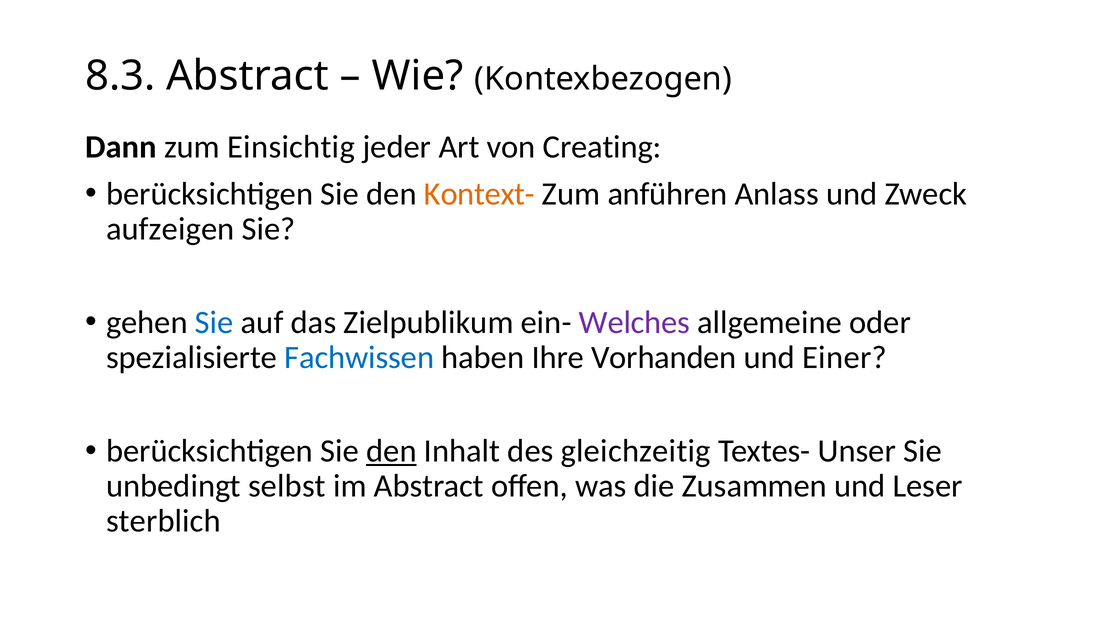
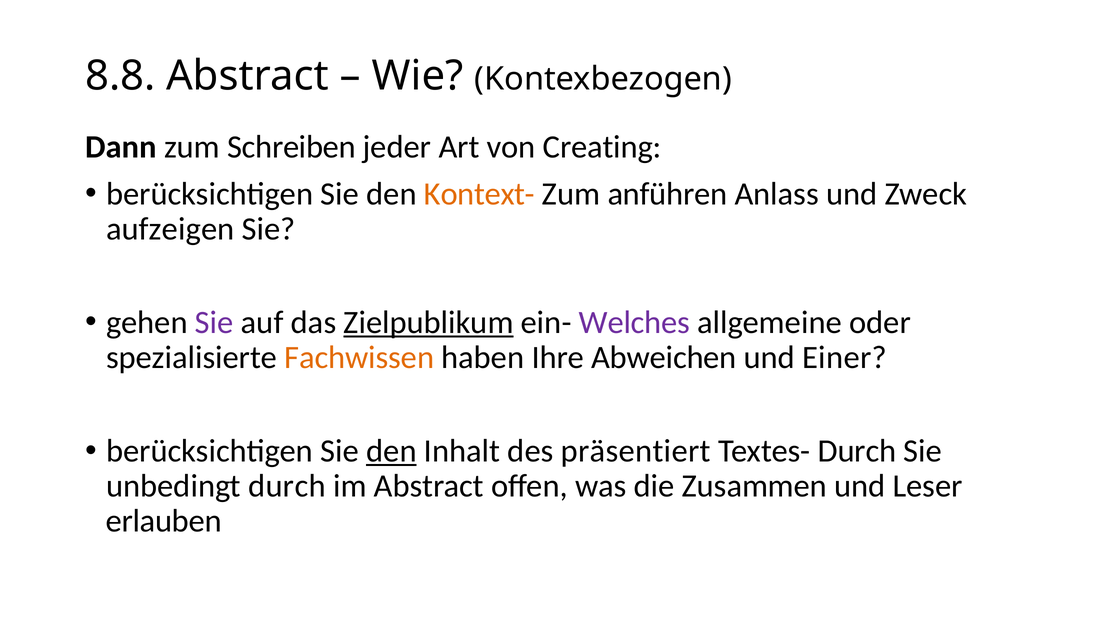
8.3: 8.3 -> 8.8 (120, 76)
Einsichtig: Einsichtig -> Schreiben (291, 147)
Sie colour: blue -> purple (214, 323)
Zielpublikum underline: none -> present (428, 323)
Fachwissen colour: blue -> orange (359, 358)
Vorhanden: Vorhanden -> Abweichen (664, 358)
gleichzeitig: gleichzeitig -> präsentiert (636, 451)
Textes- Unser: Unser -> Durch (857, 451)
unbedingt selbst: selbst -> durch (287, 486)
sterblich: sterblich -> erlauben (164, 521)
